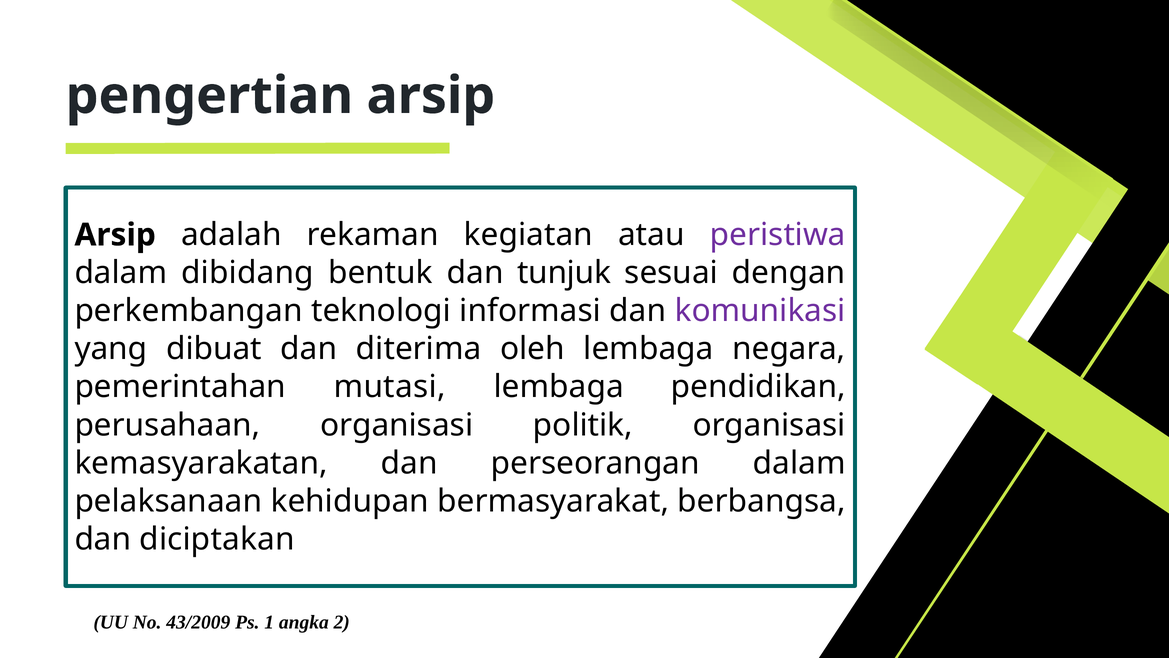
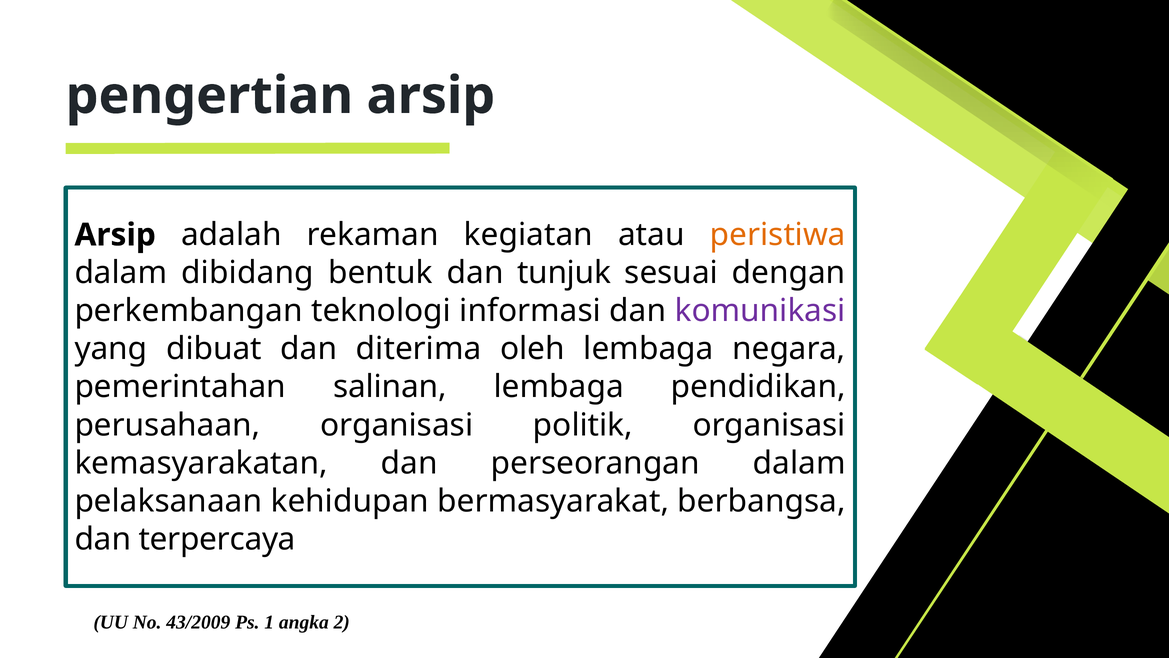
peristiwa colour: purple -> orange (778, 235)
mutasi: mutasi -> salinan (390, 387)
diciptakan: diciptakan -> terpercaya (217, 539)
